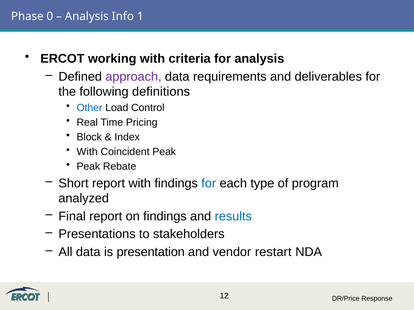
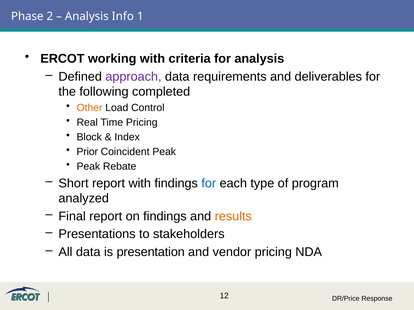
0: 0 -> 2 (50, 16)
definitions: definitions -> completed (161, 92)
Other colour: blue -> orange (90, 108)
With: With -> Prior (87, 152)
results colour: blue -> orange (233, 217)
vendor restart: restart -> pricing (273, 252)
